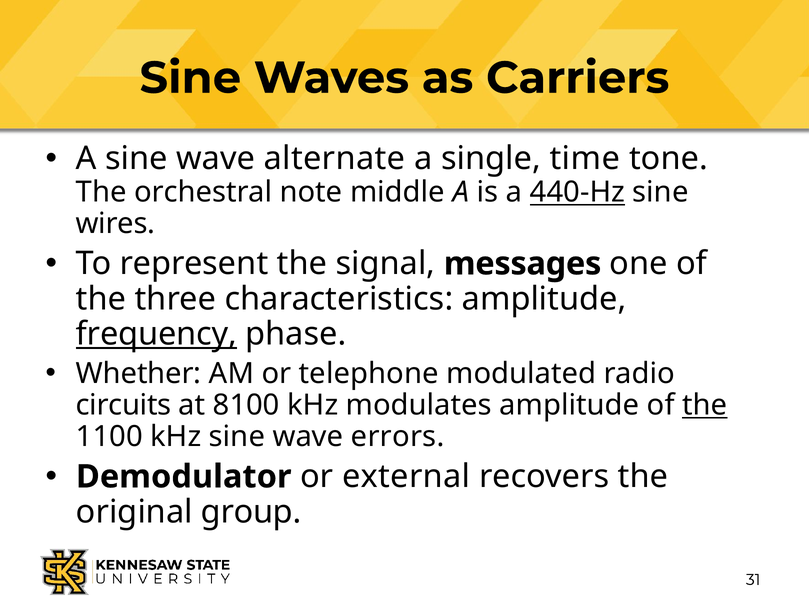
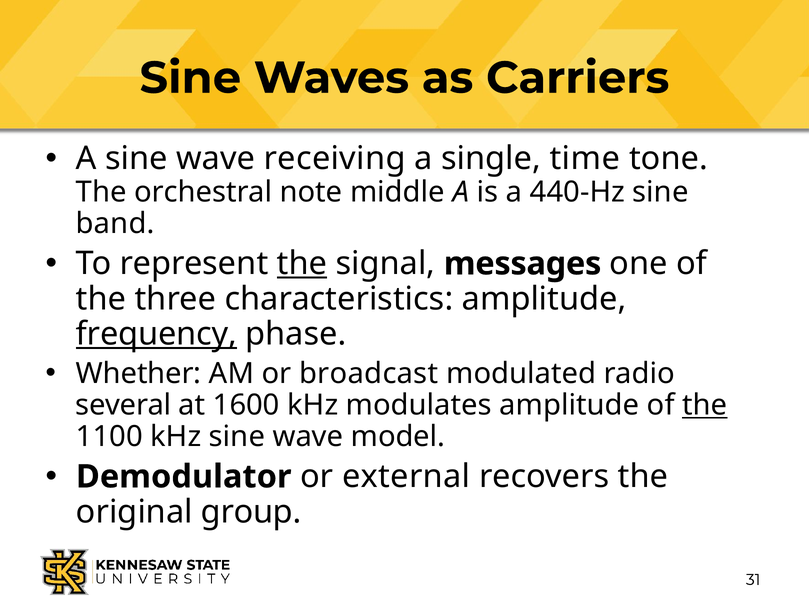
alternate: alternate -> receiving (335, 159)
440-Hz underline: present -> none (577, 192)
wires: wires -> band (115, 224)
the underline: none -> present (302, 264)
telephone: telephone -> broadcast (369, 373)
circuits: circuits -> several (123, 405)
8100: 8100 -> 1600 (246, 405)
errors: errors -> model (398, 437)
